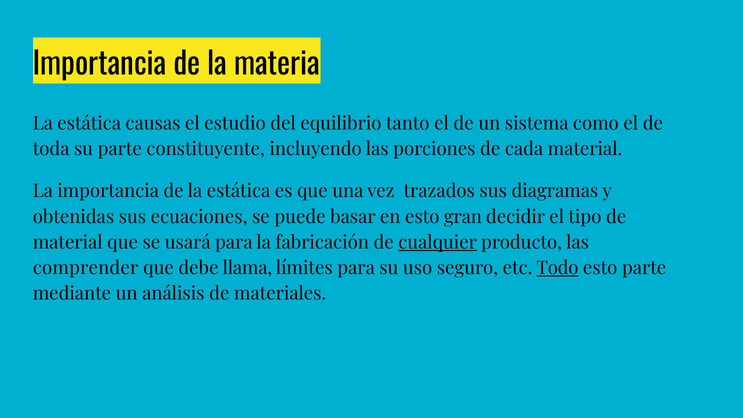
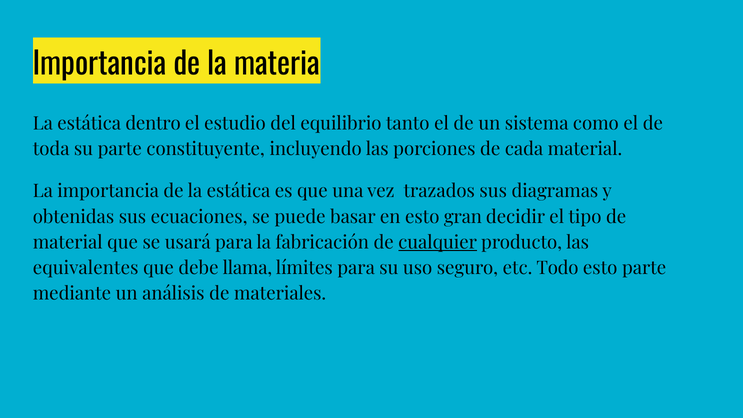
causas: causas -> dentro (153, 123)
comprender: comprender -> equivalentes (86, 268)
Todo underline: present -> none (557, 268)
